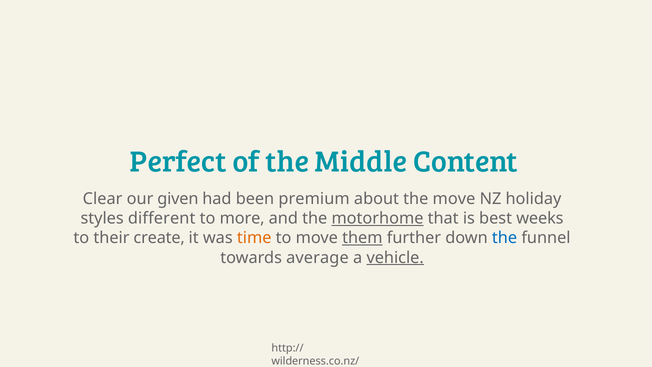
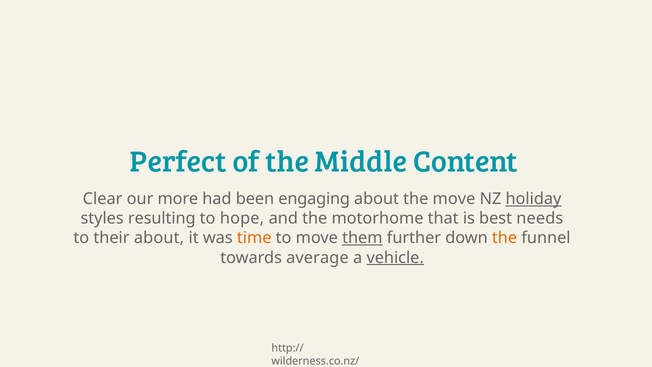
given: given -> more (178, 199)
premium: premium -> engaging (314, 199)
holiday underline: none -> present (533, 199)
different: different -> resulting (162, 218)
more: more -> hope (242, 218)
motorhome underline: present -> none (377, 218)
weeks: weeks -> needs (540, 218)
their create: create -> about (159, 238)
the colour: blue -> orange (505, 238)
